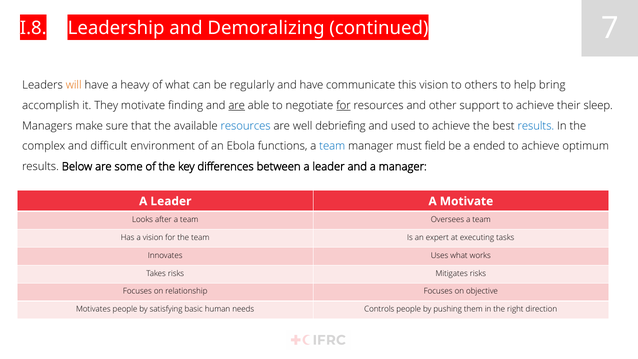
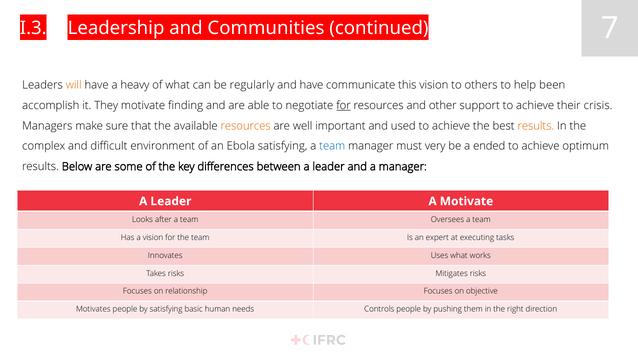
I.8: I.8 -> I.3 (33, 28)
Demoralizing: Demoralizing -> Communities (266, 28)
bring: bring -> been (552, 85)
are underline: present -> none (237, 105)
sleep: sleep -> crisis (598, 105)
resources colour: blue -> orange (246, 126)
debriefing: debriefing -> important (340, 126)
results colour: blue -> orange (536, 126)
Ebola functions: functions -> satisfying (283, 146)
field: field -> very (435, 146)
